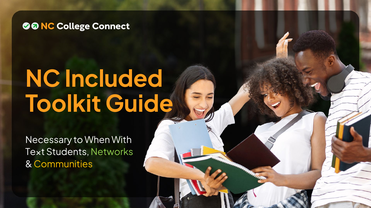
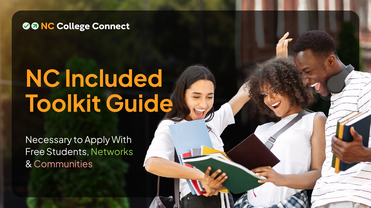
When: When -> Apply (97, 140)
Text: Text -> Free (35, 153)
Communities colour: yellow -> pink (63, 165)
